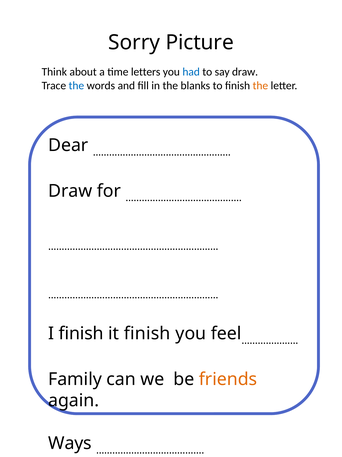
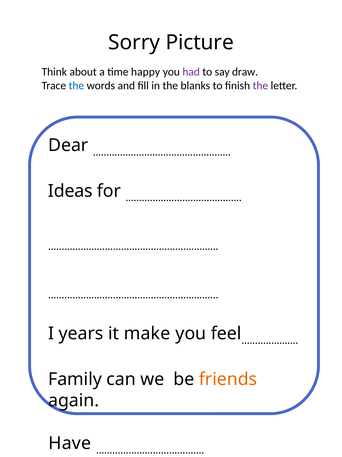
letters: letters -> happy (146, 72)
had colour: blue -> purple (191, 72)
the colour: orange -> purple (260, 85)
Draw: Draw -> Ideas (70, 191)
I finish: finish -> years (81, 333)
it finish: finish -> make (147, 333)
Ways: Ways -> Have (70, 442)
